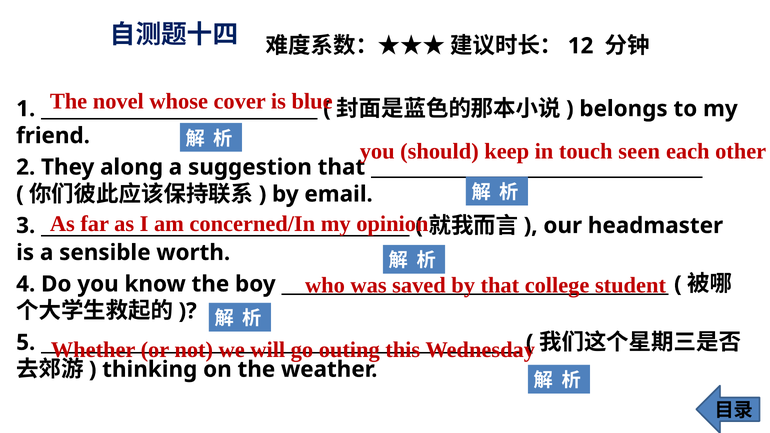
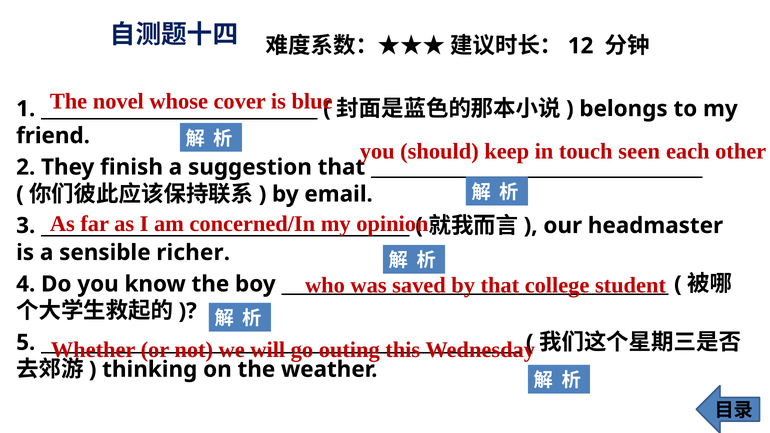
along: along -> finish (132, 167)
worth: worth -> richer (193, 253)
